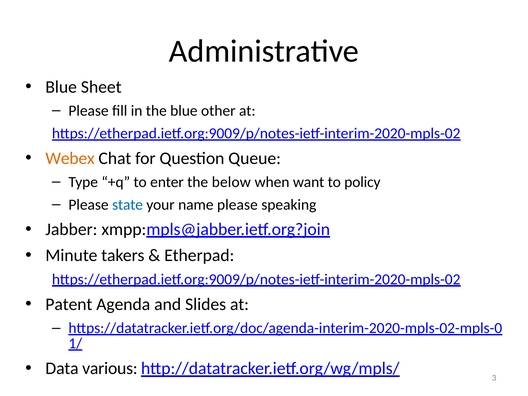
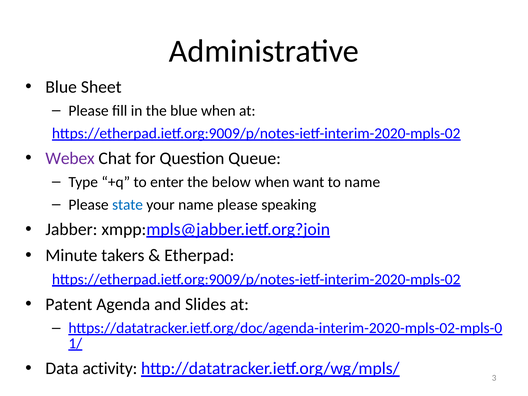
blue other: other -> when (218, 111)
Webex colour: orange -> purple (70, 158)
to policy: policy -> name (362, 182)
various: various -> activity (110, 368)
